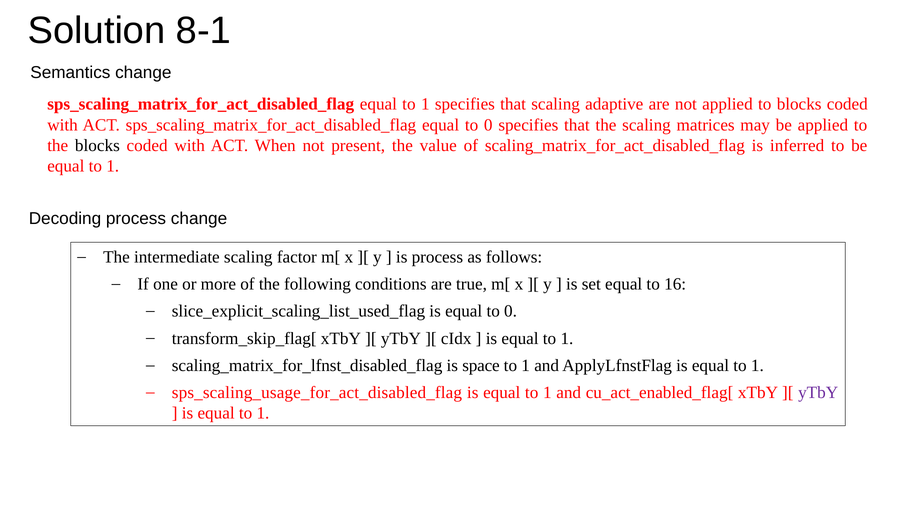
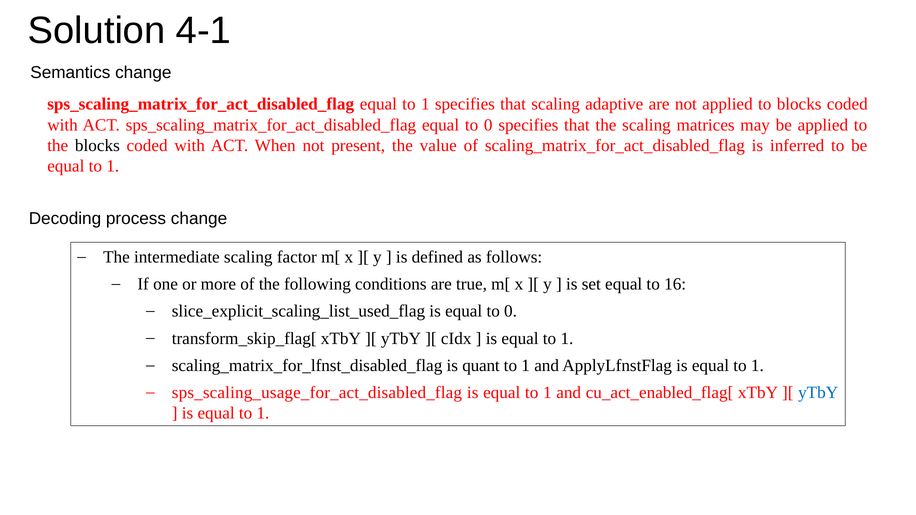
8-1: 8-1 -> 4-1 (203, 31)
is process: process -> defined (437, 257)
space: space -> quant (481, 366)
yTbY colour: purple -> blue (818, 393)
